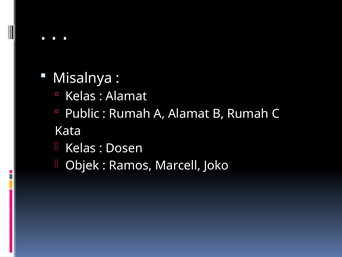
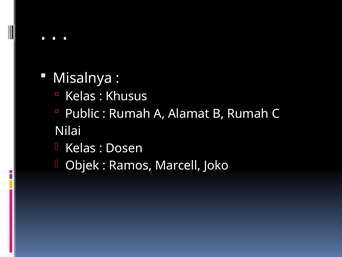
Alamat: Alamat -> Khusus (126, 96)
Kata: Kata -> Nilai (68, 131)
